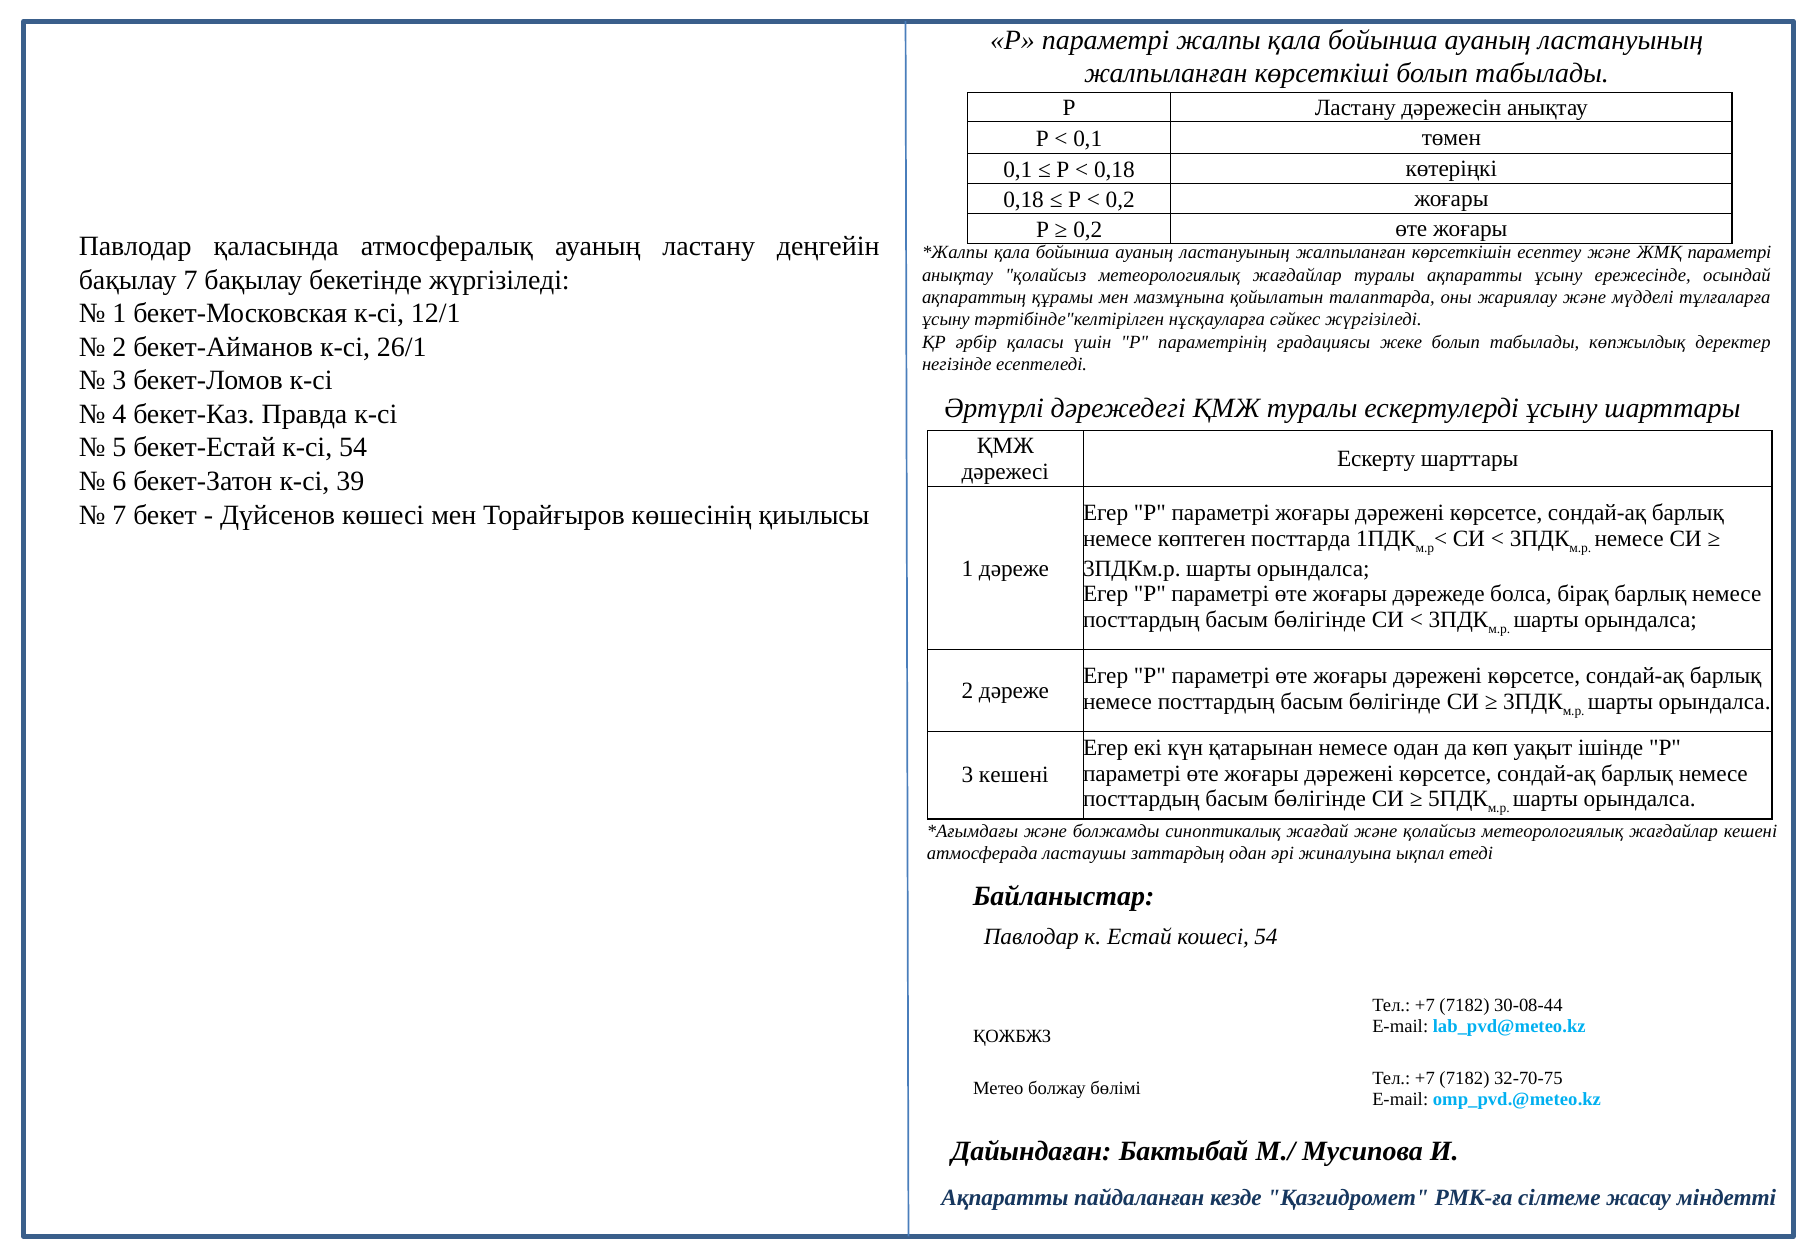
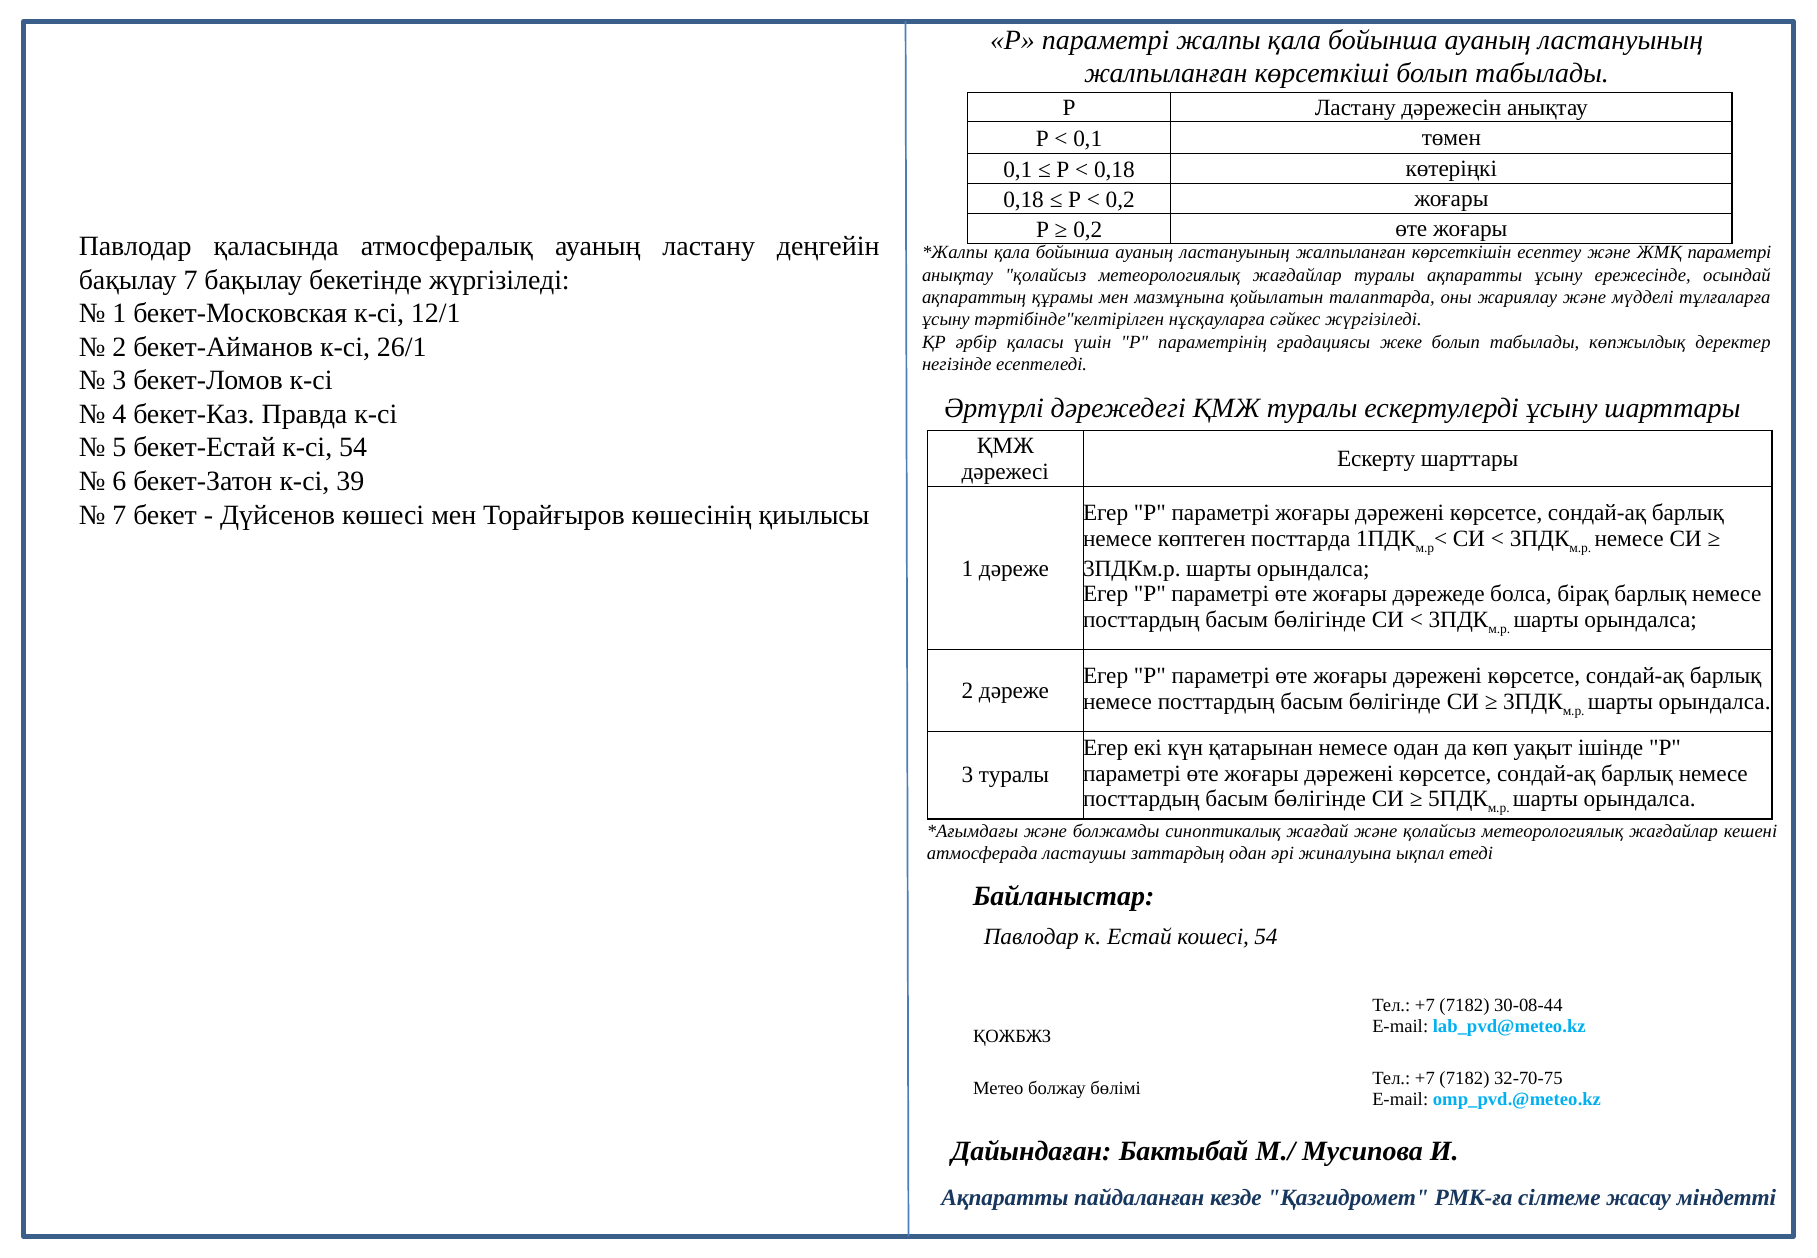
3 кешені: кешені -> туралы (1014, 775)
